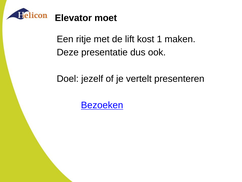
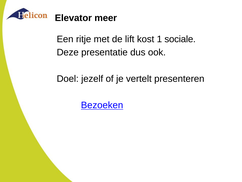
moet: moet -> meer (106, 18)
maken: maken -> sociale (180, 39)
